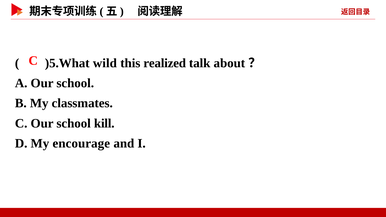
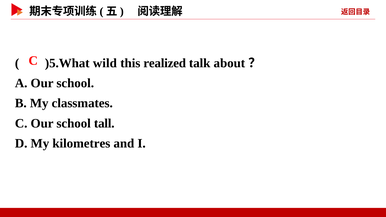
kill: kill -> tall (104, 123)
encourage: encourage -> kilometres (81, 143)
